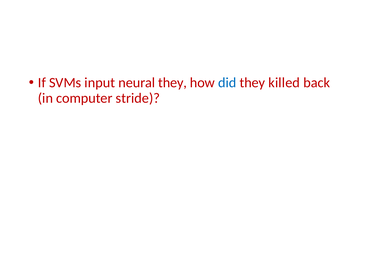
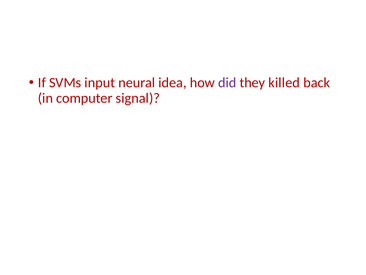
neural they: they -> idea (172, 83)
did colour: blue -> purple (227, 83)
stride: stride -> signal (138, 98)
